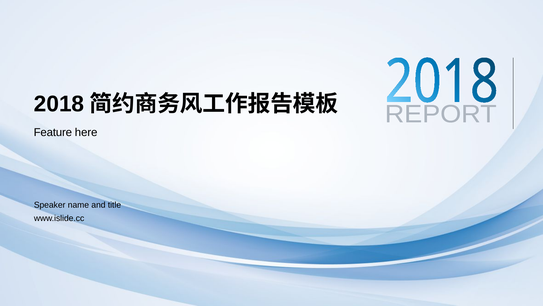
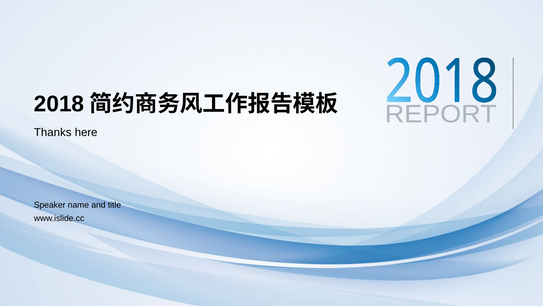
Feature: Feature -> Thanks (53, 132)
